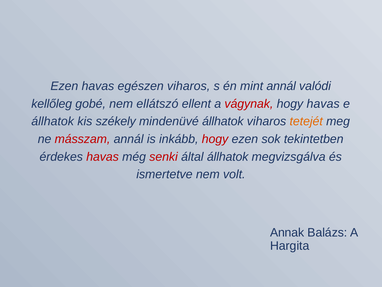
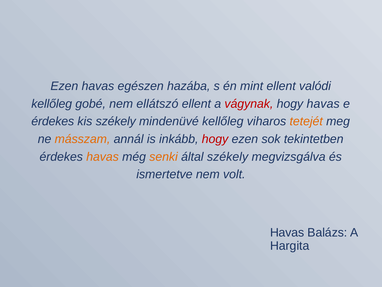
egészen viharos: viharos -> hazába (189, 86)
mint annál: annál -> ellent (281, 86)
állhatok: állhatok -> érdekes (53, 121)
mindenüvé állhatok: állhatok -> kellőleg (223, 121)
másszam colour: red -> orange (82, 139)
havas colour: red -> orange (103, 156)
senki colour: red -> orange (164, 156)
által állhatok: állhatok -> székely (228, 156)
Annak: Annak -> Havas (287, 232)
